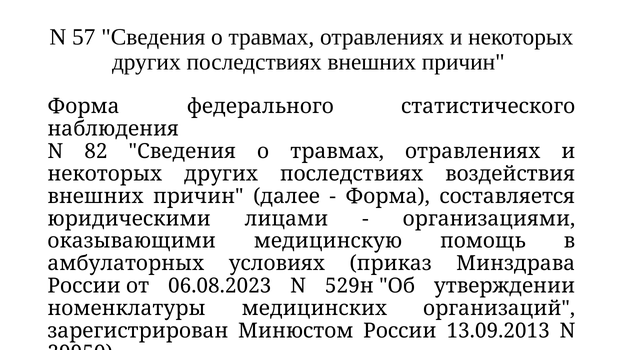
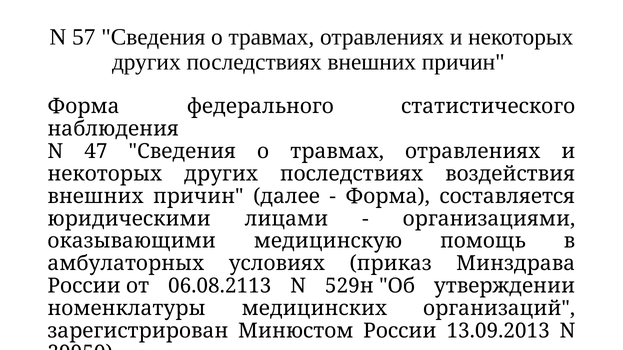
82: 82 -> 47 (96, 152)
06.08.2023: 06.08.2023 -> 06.08.2113 (220, 286)
